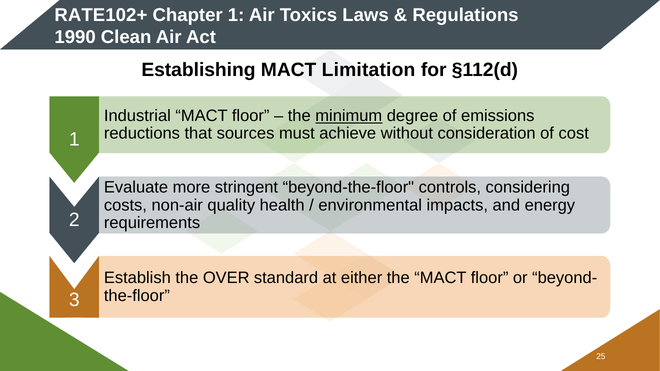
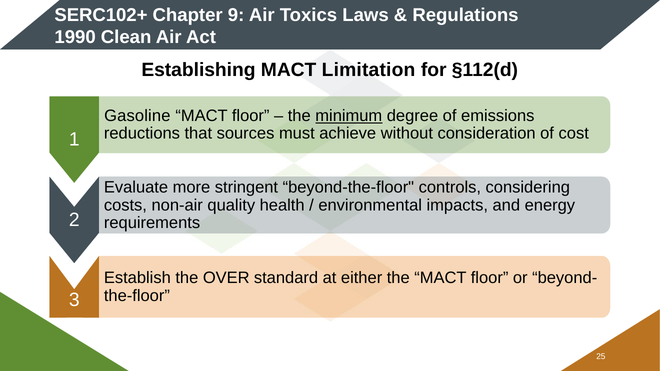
RATE102+: RATE102+ -> SERC102+ (101, 15)
Chapter 1: 1 -> 9 (236, 15)
Industrial: Industrial -> Gasoline (137, 116)
